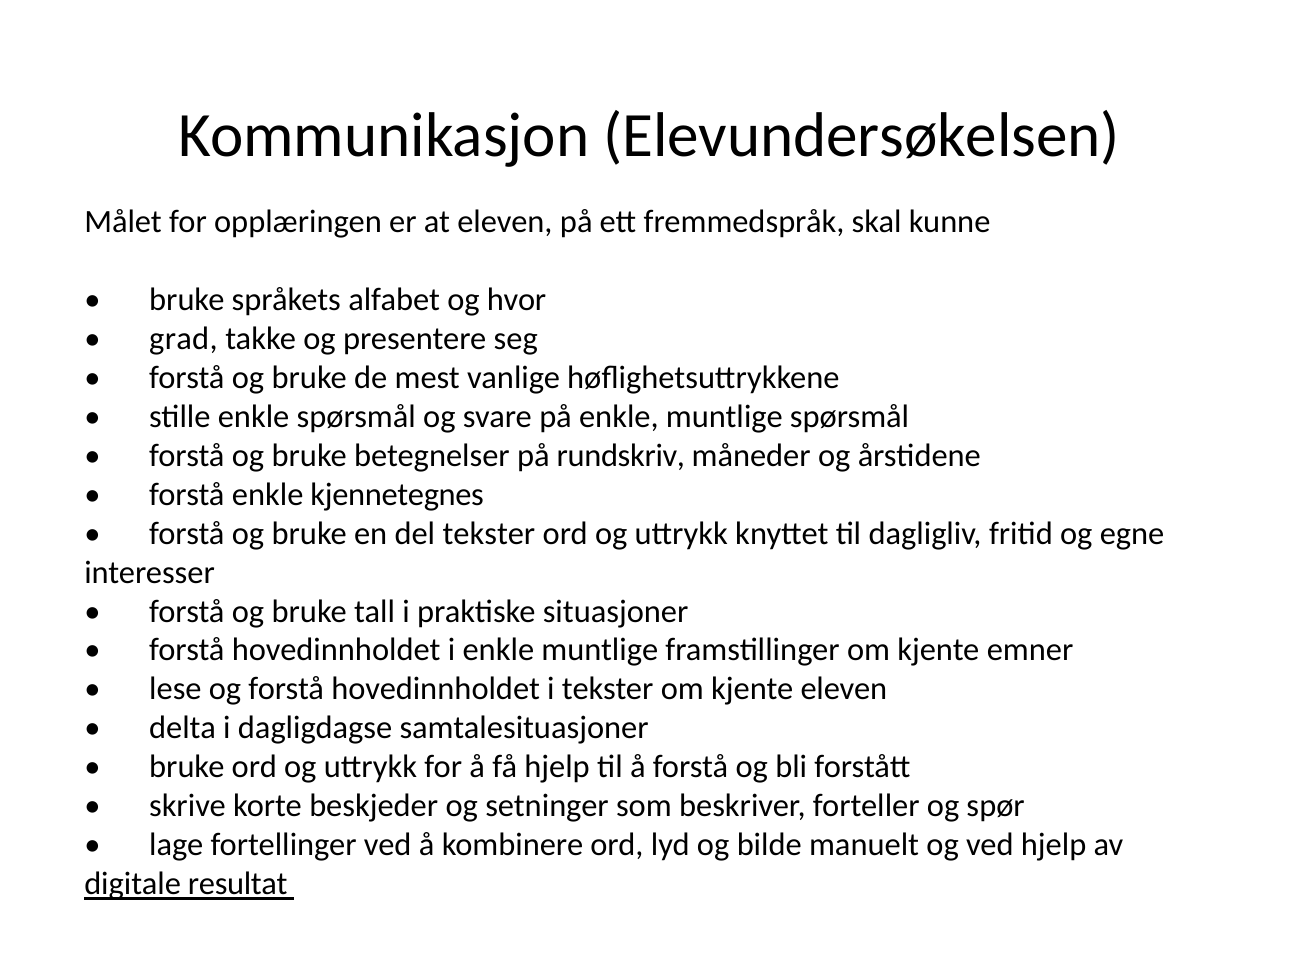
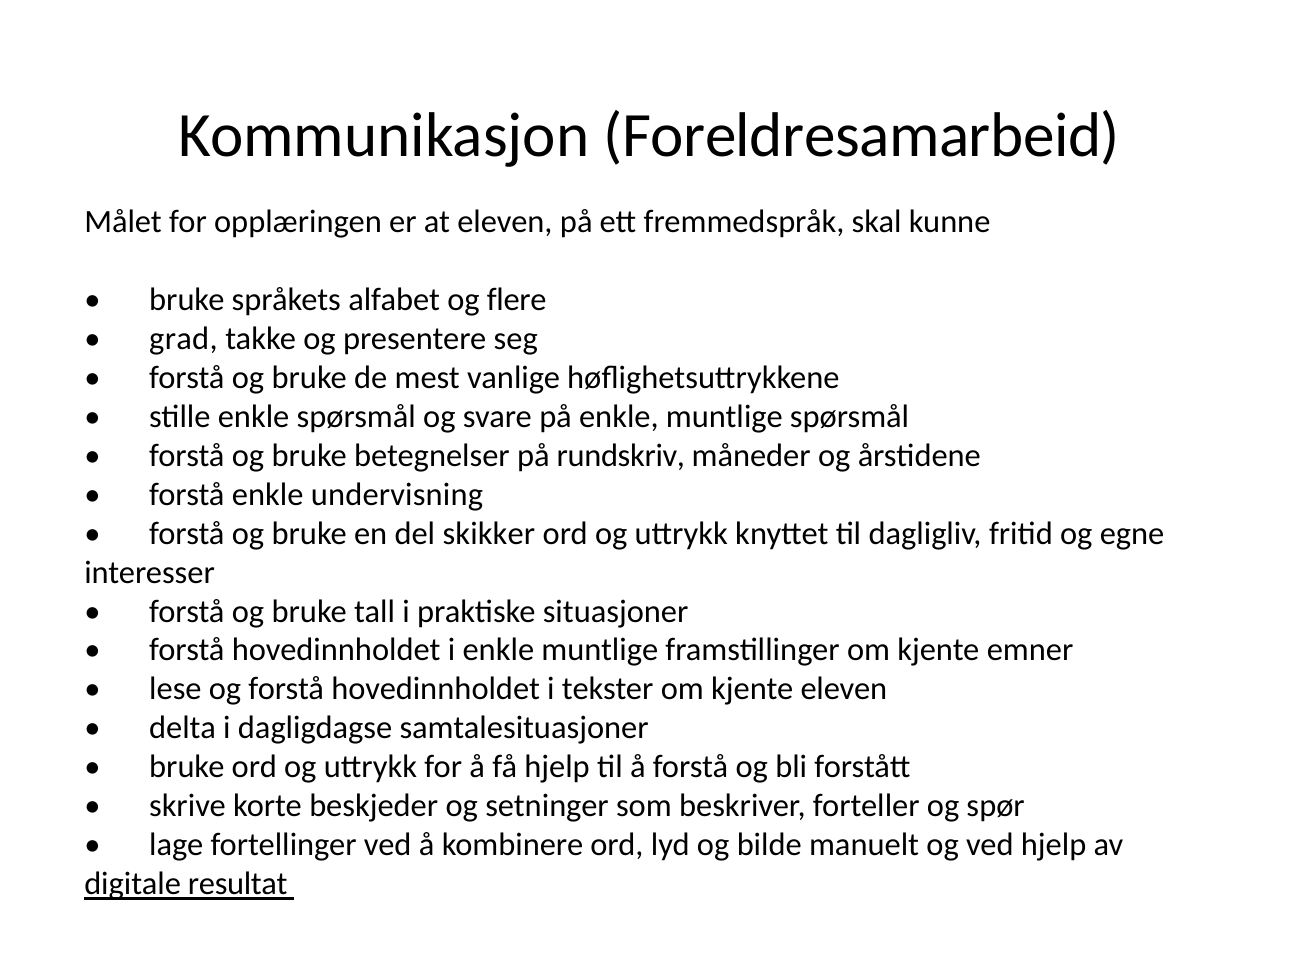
Elevundersøkelsen: Elevundersøkelsen -> Foreldresamarbeid (862, 135)
hvor: hvor -> flere (517, 300)
kjennetegnes: kjennetegnes -> undervisning (397, 495)
del tekster: tekster -> skikker (489, 534)
